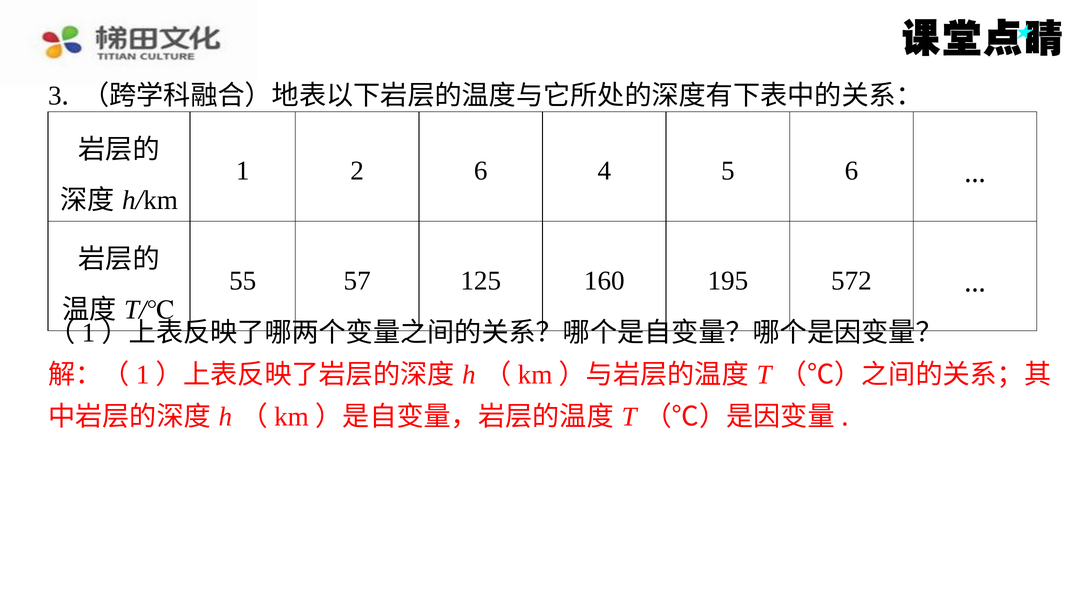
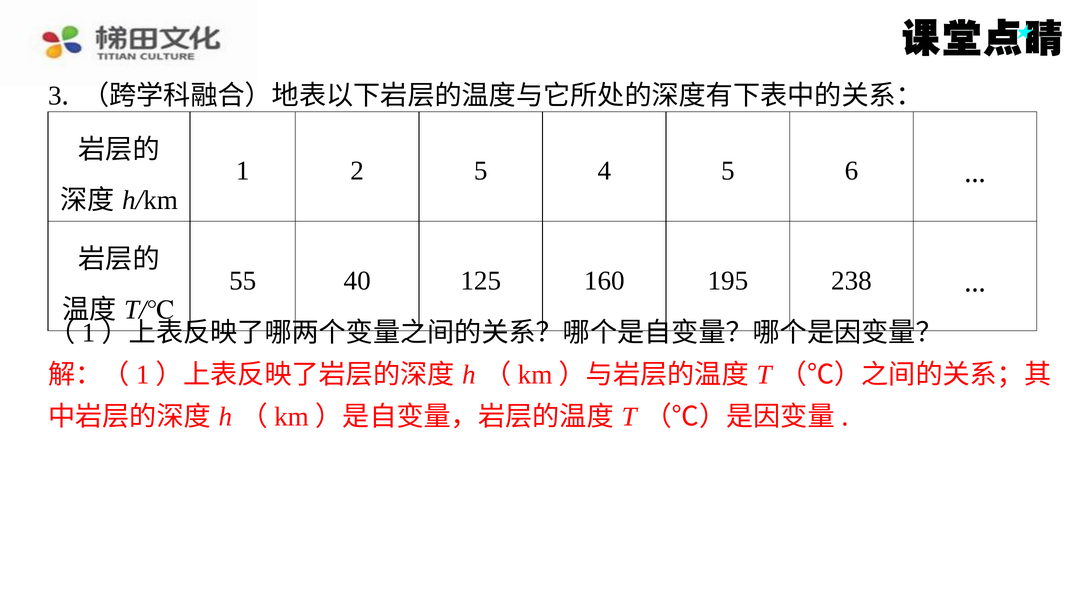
2 6: 6 -> 5 (481, 171)
57: 57 -> 40 (357, 281)
572: 572 -> 238 (851, 281)
